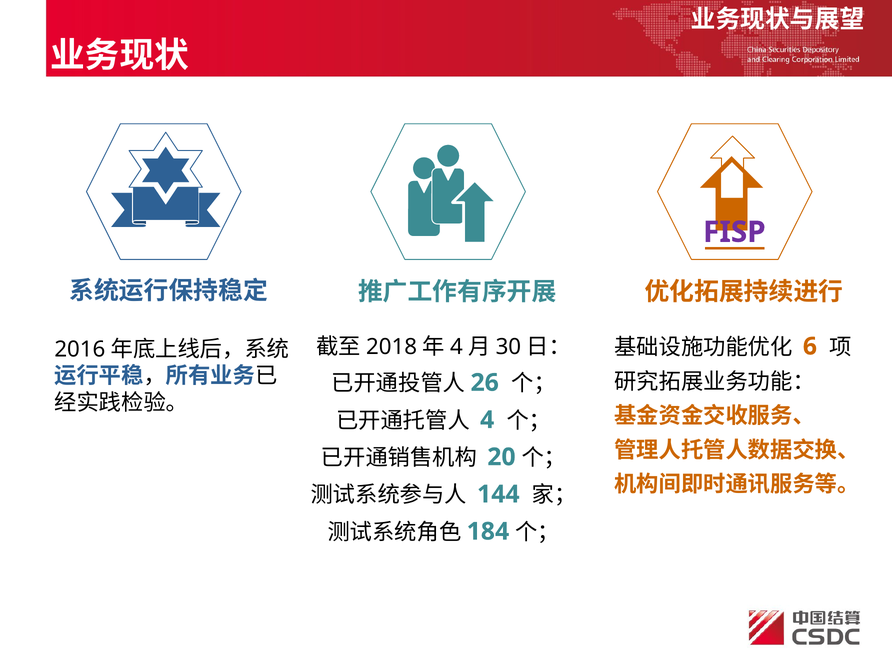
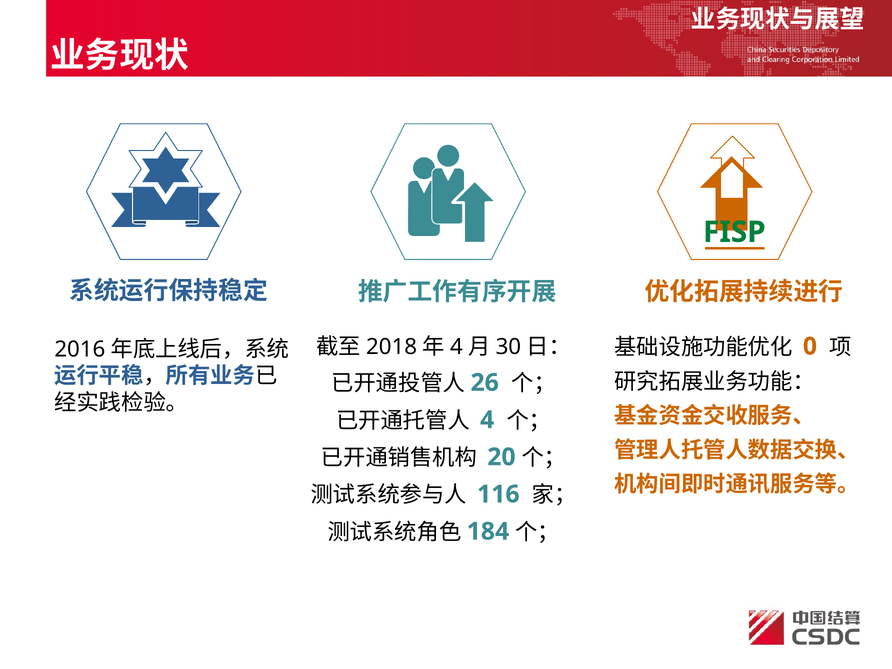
FISP colour: purple -> green (734, 232)
6: 6 -> 0 (810, 346)
144: 144 -> 116 (498, 494)
